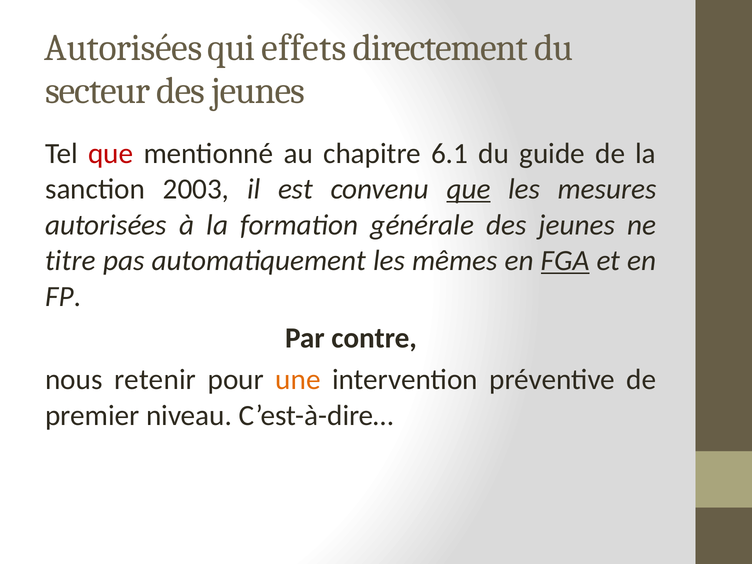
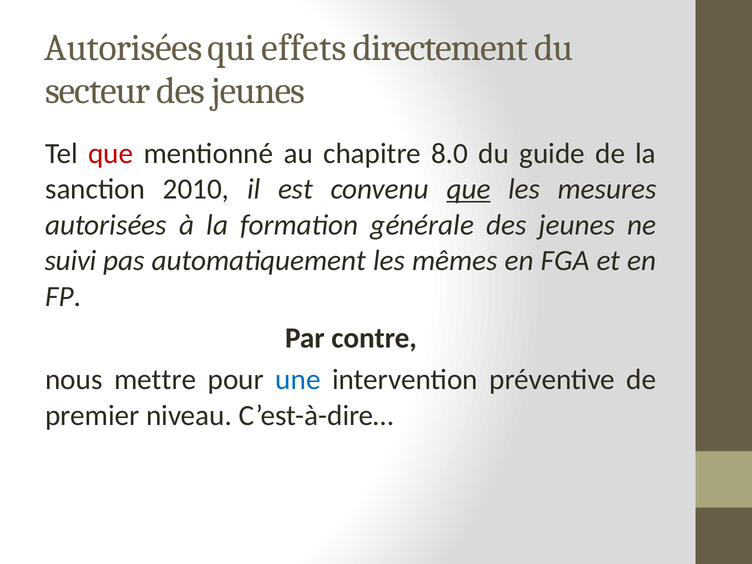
6.1: 6.1 -> 8.0 (450, 154)
2003: 2003 -> 2010 (196, 189)
titre: titre -> suivi (71, 261)
FGA underline: present -> none (565, 261)
retenir: retenir -> mettre (155, 380)
une colour: orange -> blue (298, 380)
